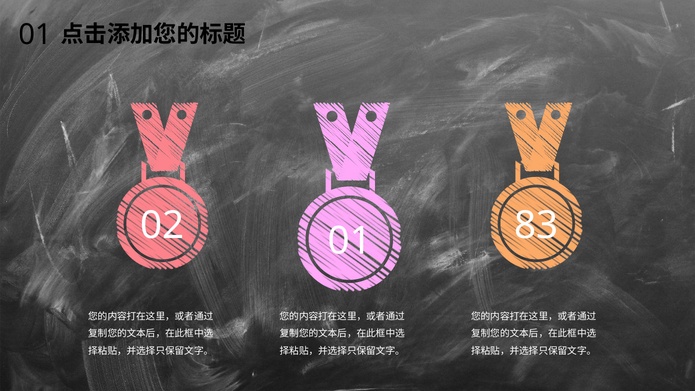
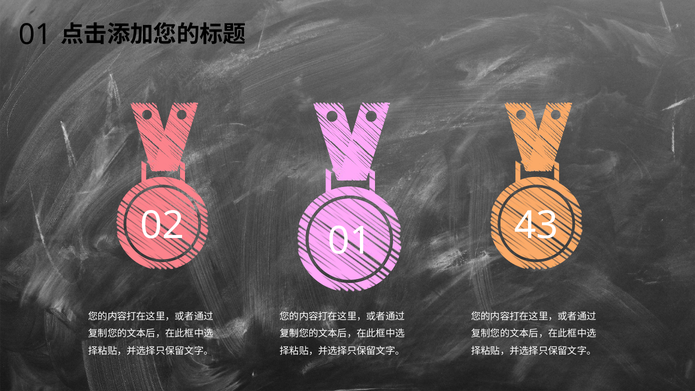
83: 83 -> 43 (536, 226)
